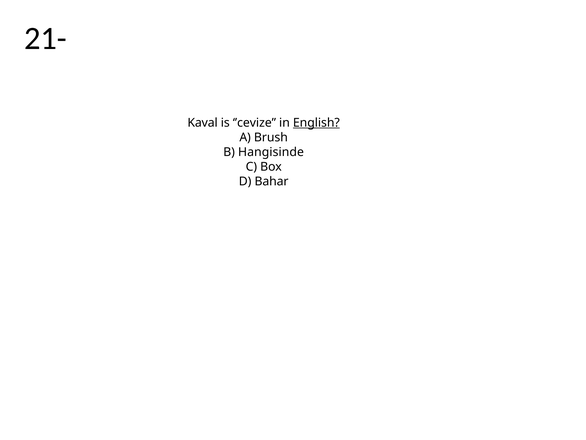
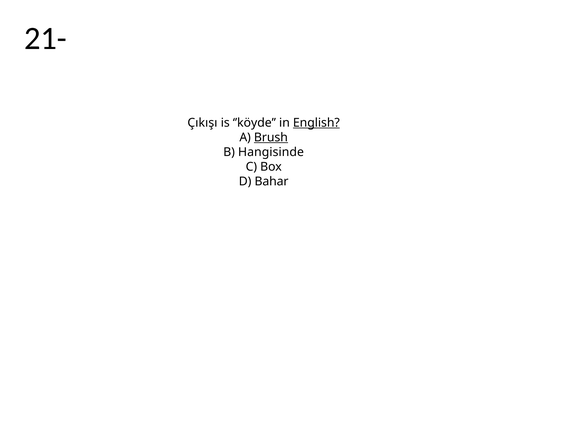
Kaval: Kaval -> Çıkışı (202, 123)
’cevize: ’cevize -> ’köyde (254, 123)
Brush underline: none -> present (271, 137)
